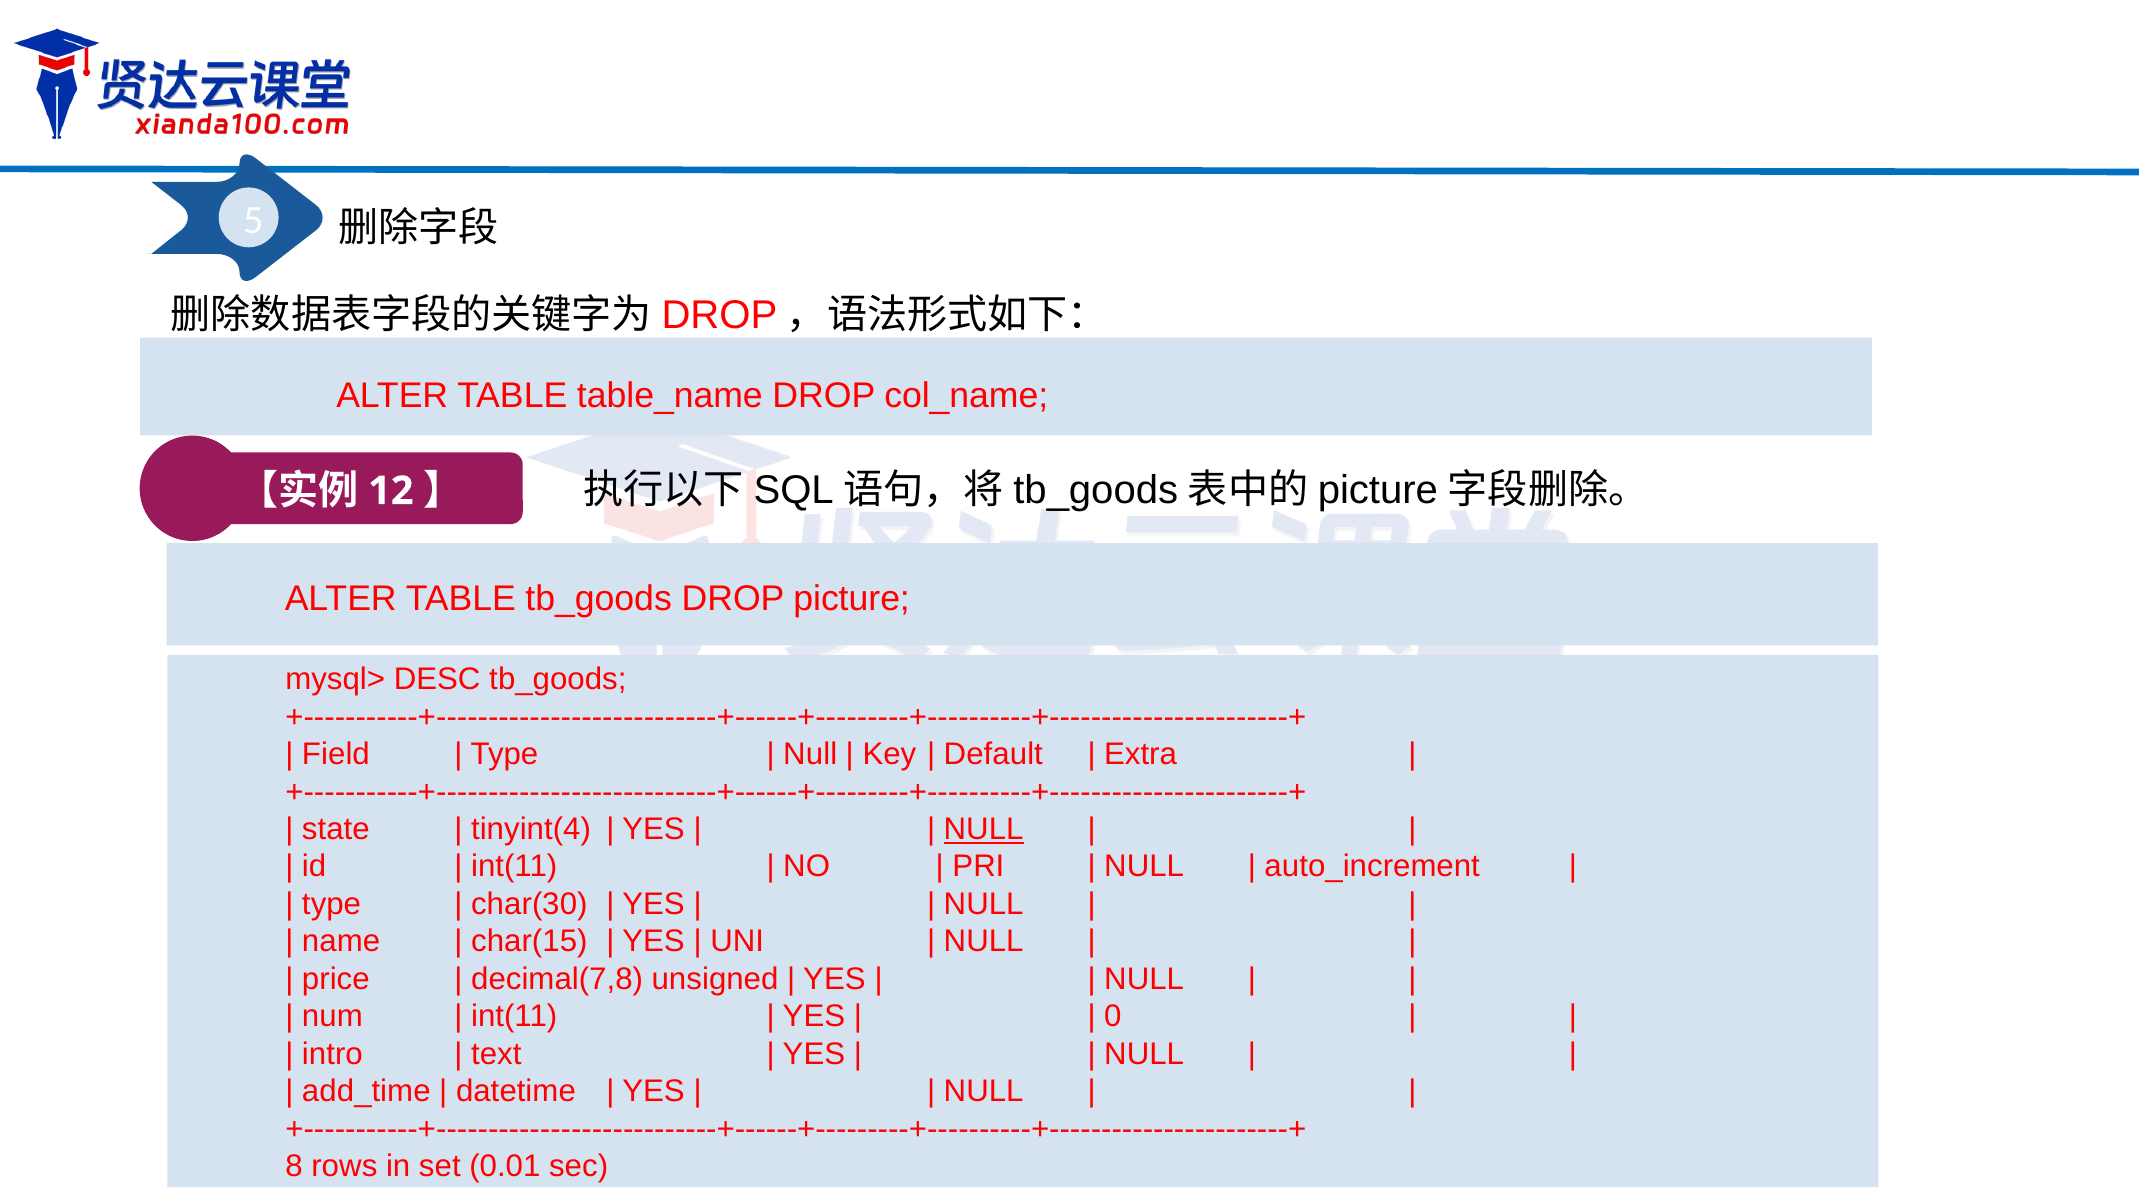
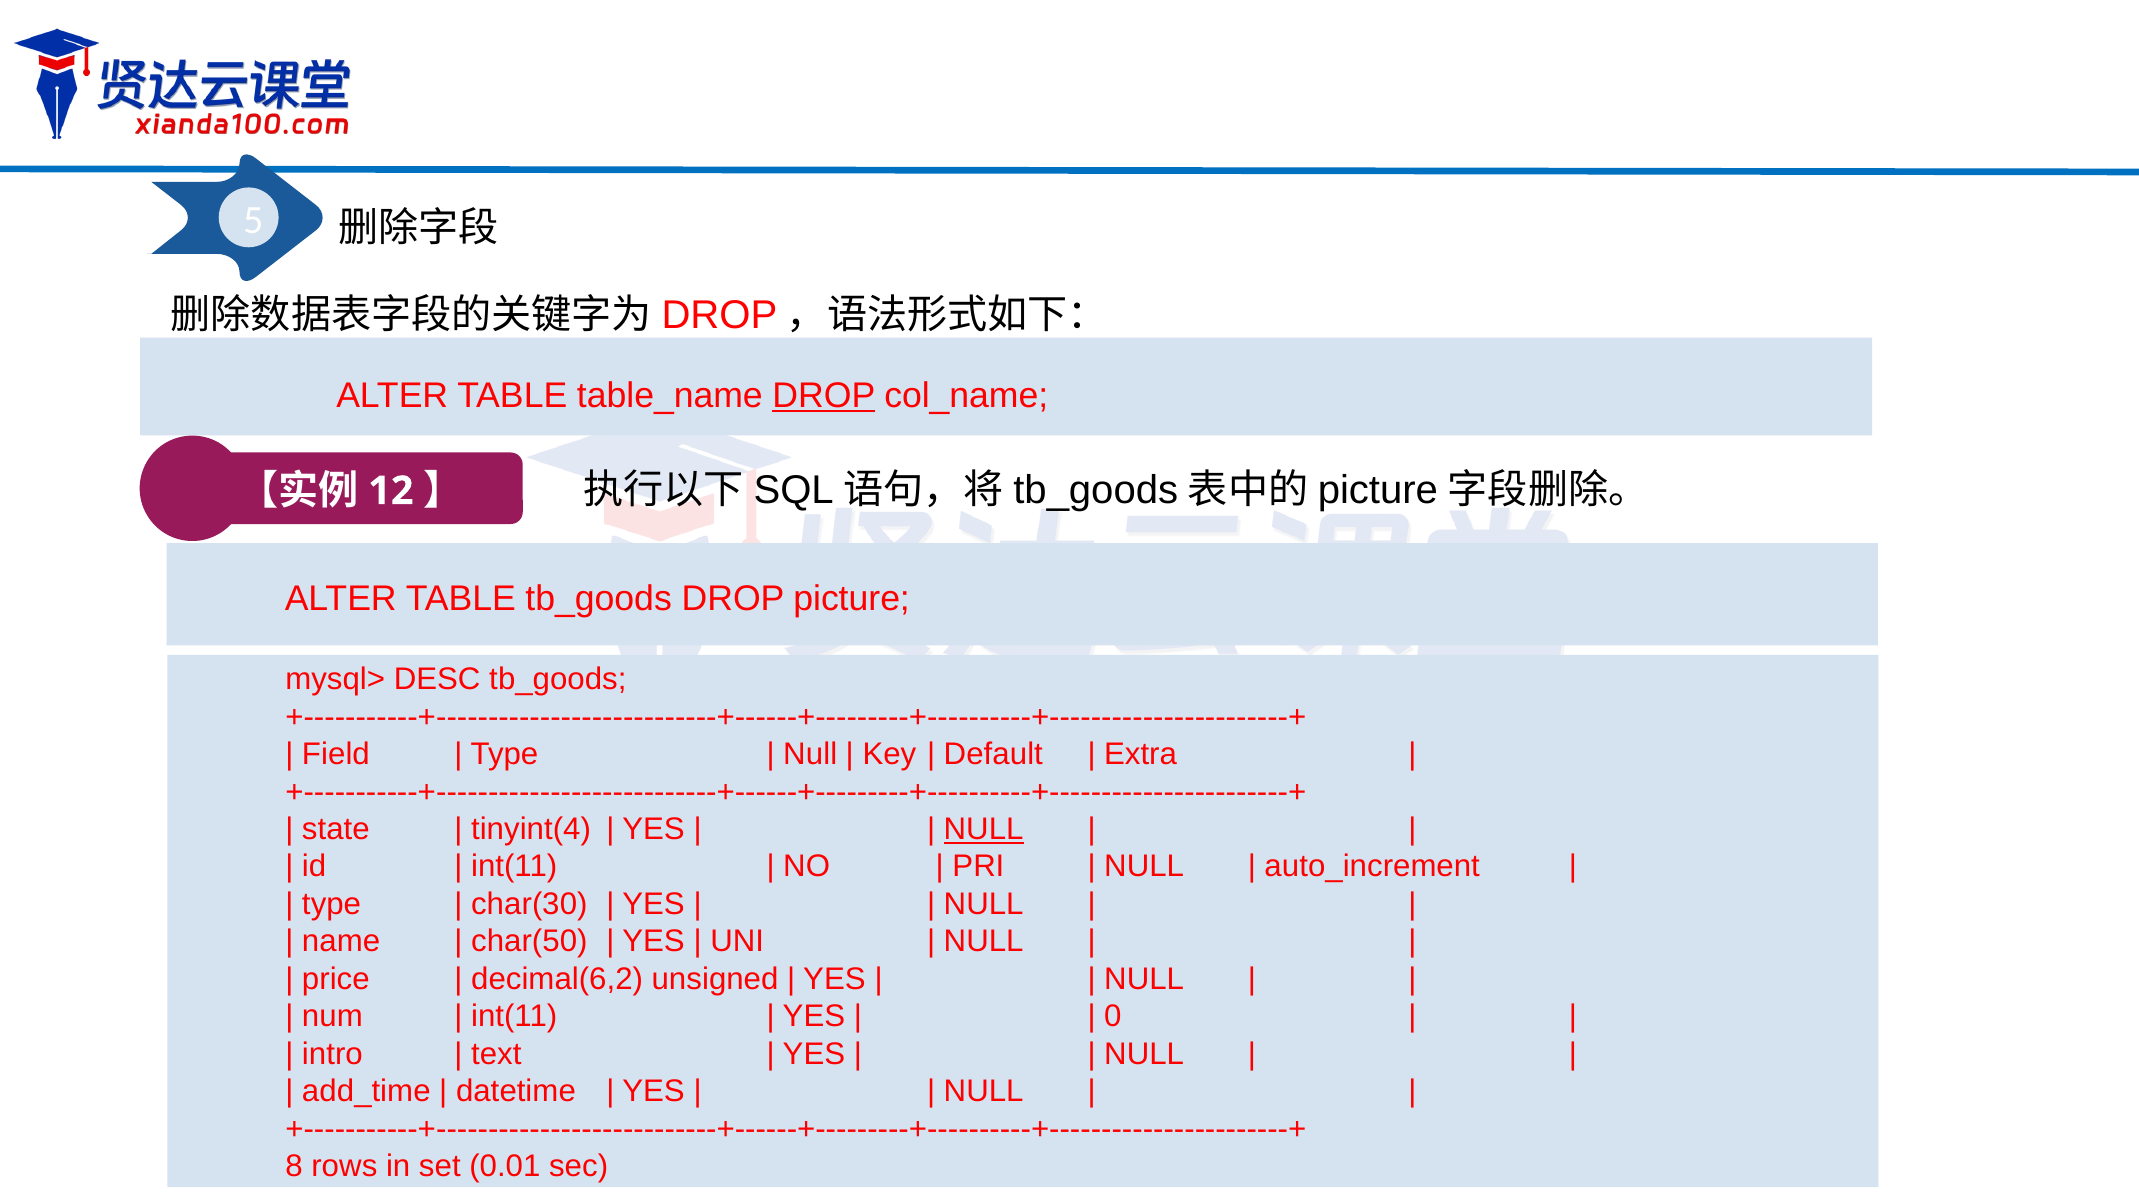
DROP underline: none -> present (824, 395)
char(15: char(15 -> char(50 (529, 942)
decimal(7,8: decimal(7,8 -> decimal(6,2 (557, 979)
